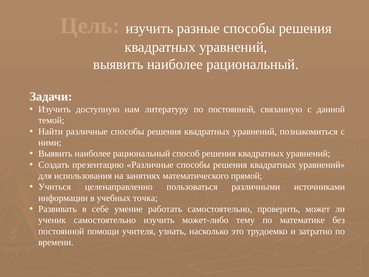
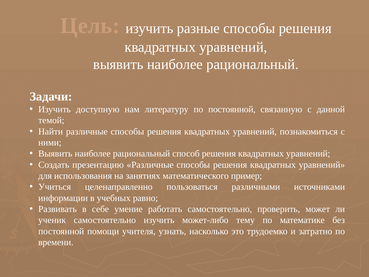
прямой: прямой -> пример (247, 176)
точка: точка -> равно (145, 198)
